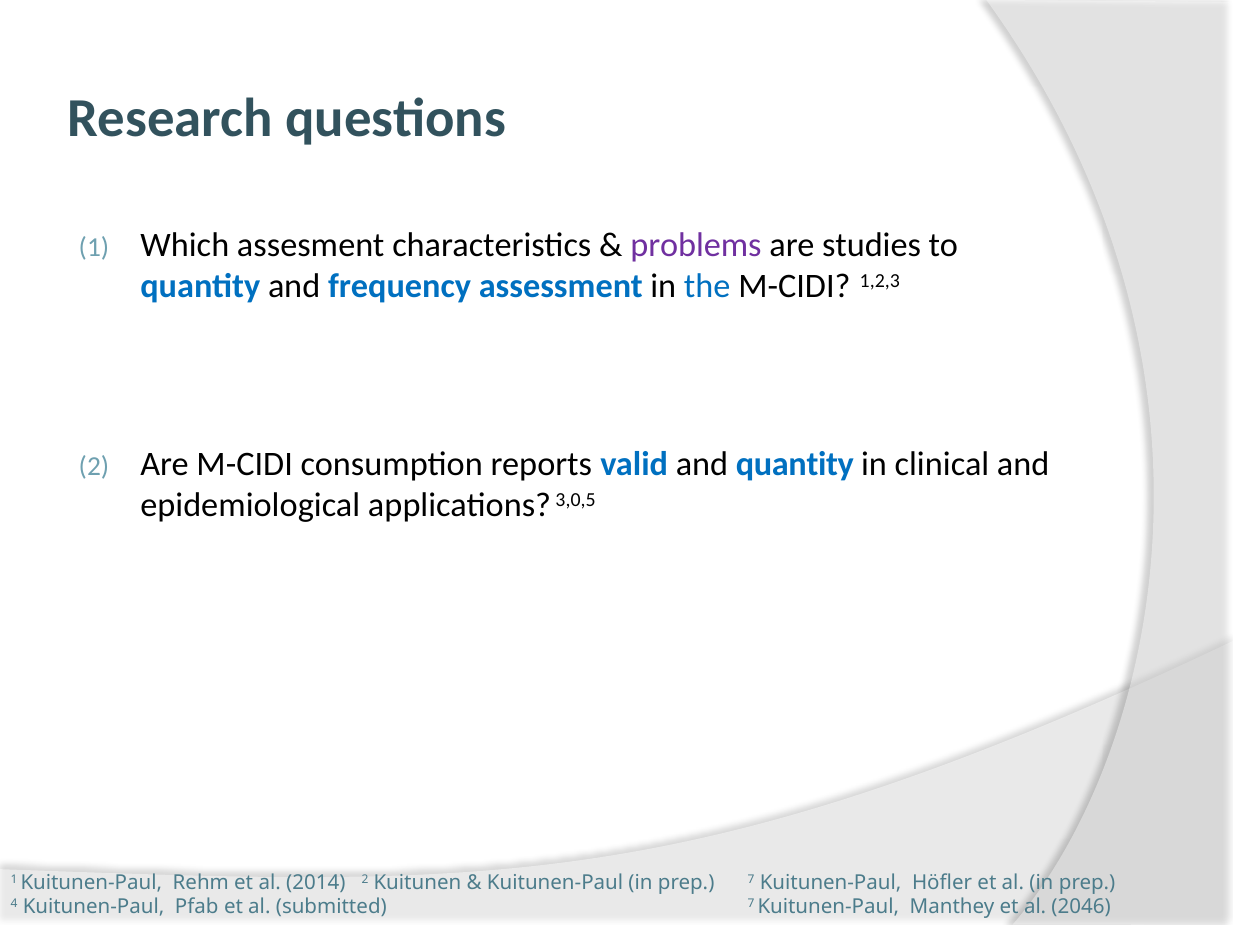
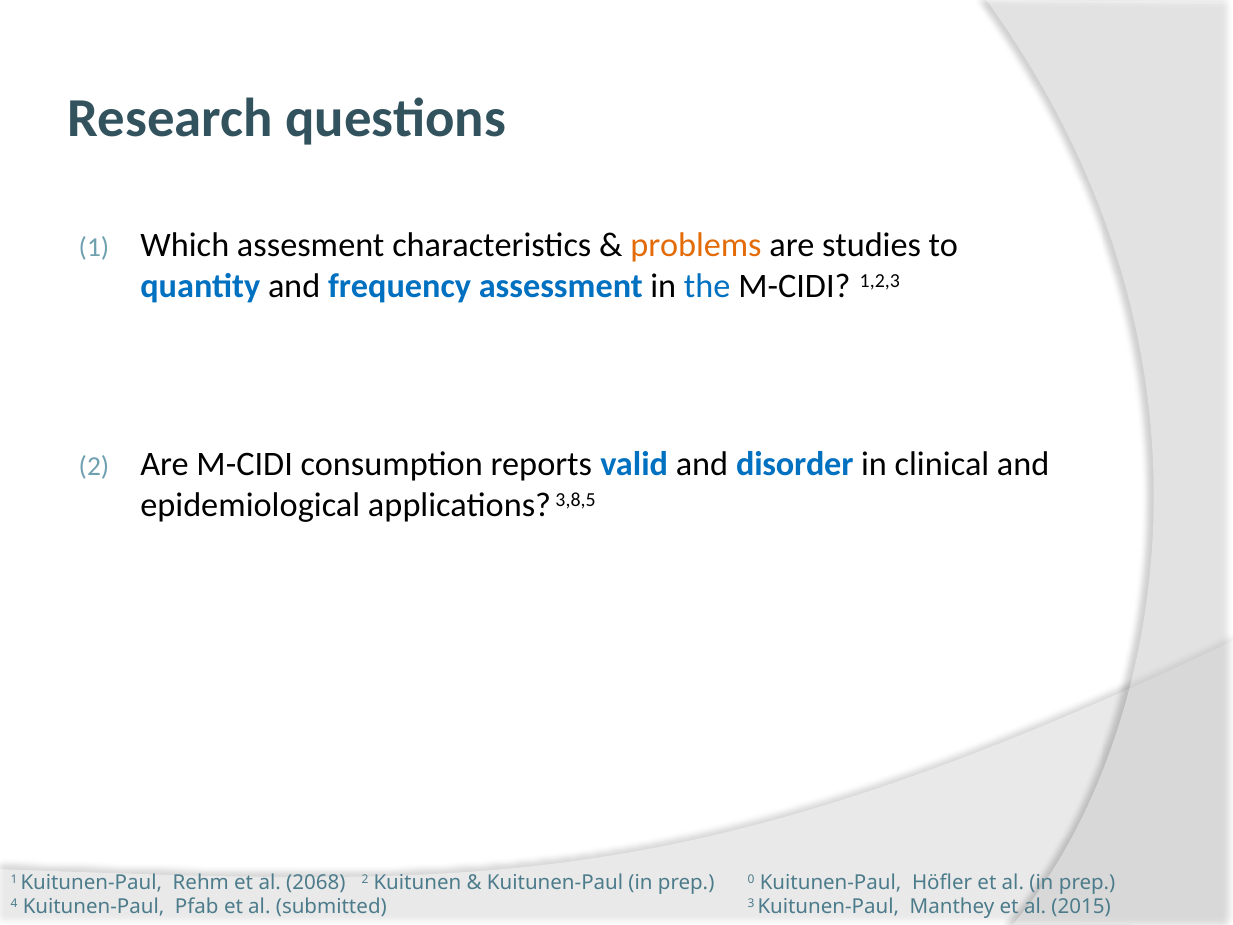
problems colour: purple -> orange (696, 245)
and quantity: quantity -> disorder (795, 464)
3,0,5: 3,0,5 -> 3,8,5 (576, 500)
2014: 2014 -> 2068 (316, 882)
prep 7: 7 -> 0 (751, 879)
submitted 7: 7 -> 3 (751, 904)
2046: 2046 -> 2015 (1081, 907)
